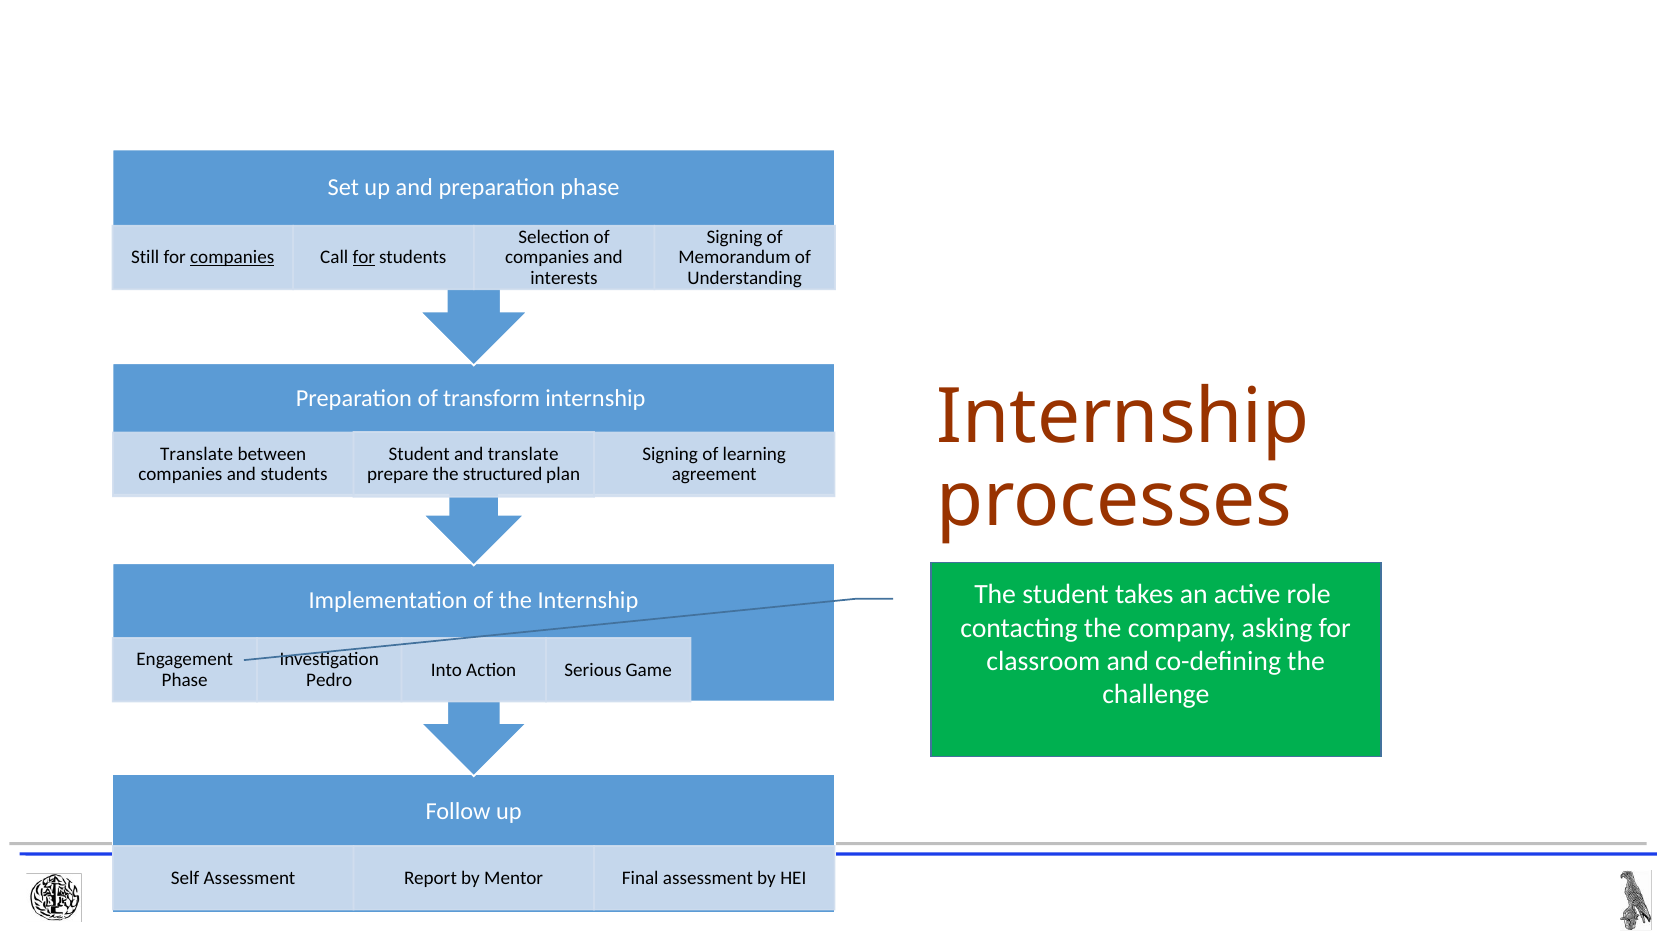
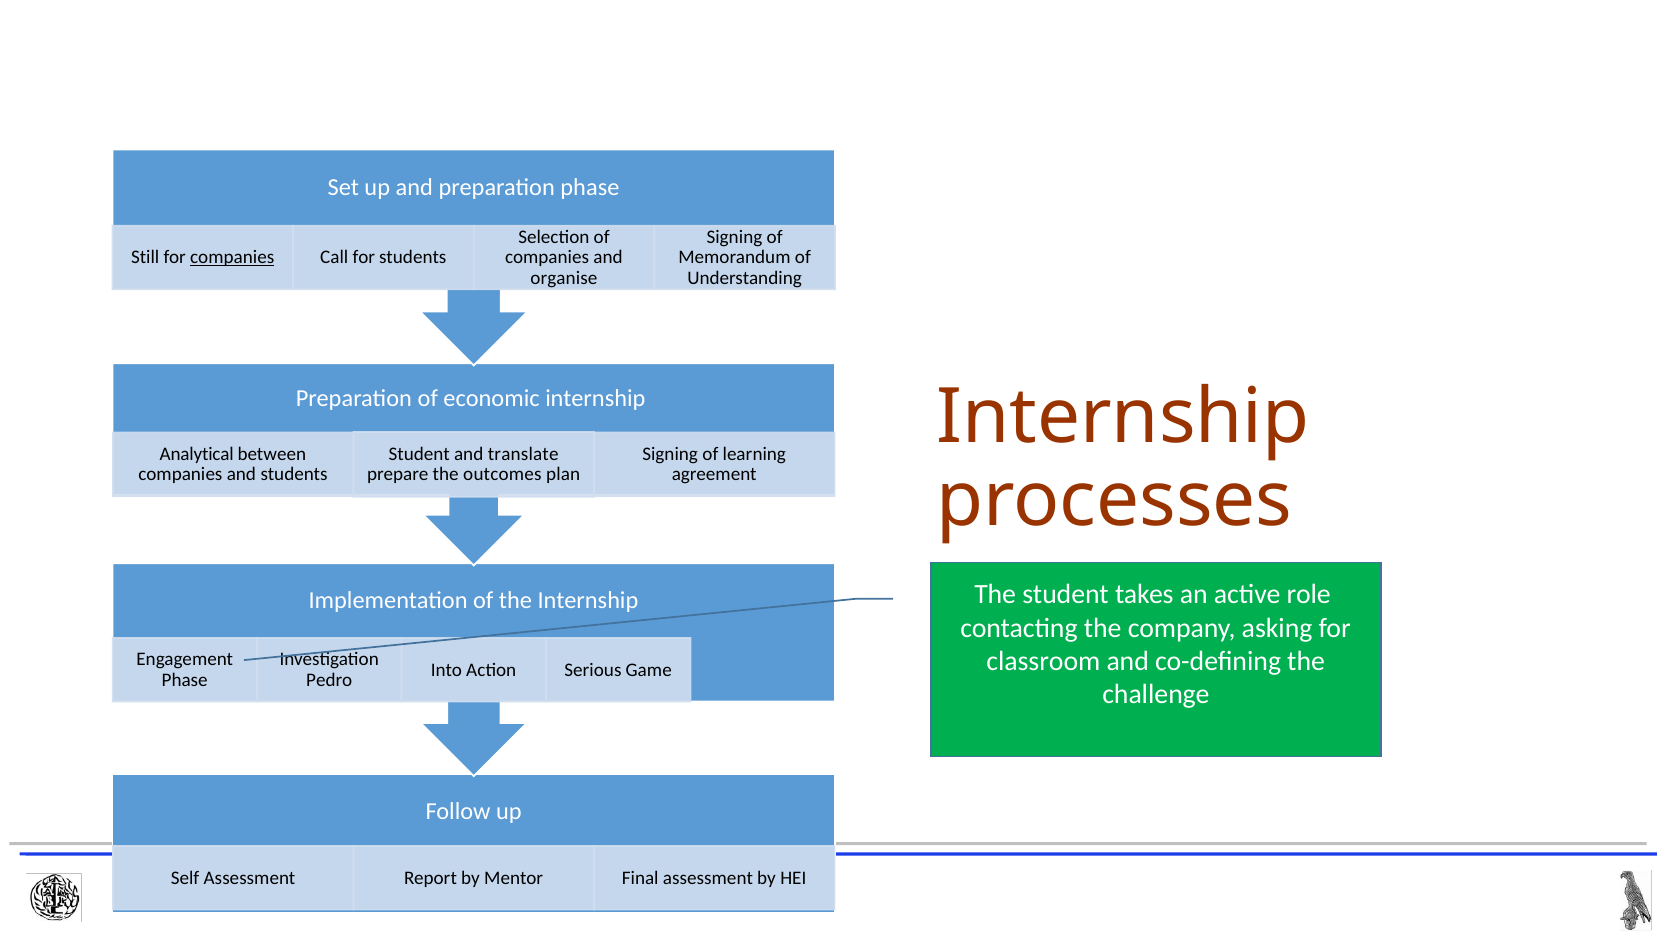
for underline: present -> none (364, 258)
interests: interests -> organise (564, 278)
transform: transform -> economic (492, 399)
Translate: Translate -> Analytical (197, 454)
structured: structured -> outcomes (502, 475)
